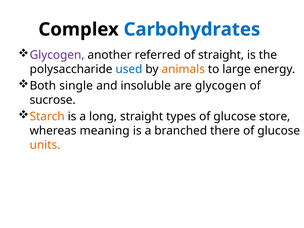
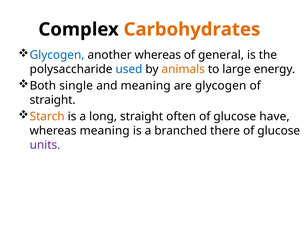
Carbohydrates colour: blue -> orange (192, 29)
Glycogen colour: purple -> blue (57, 55)
another referred: referred -> whereas (158, 55)
of straight: straight -> general (221, 55)
and insoluble: insoluble -> meaning (146, 86)
sucrose: sucrose -> straight (53, 100)
types: types -> often (181, 117)
store: store -> have (274, 117)
units colour: orange -> purple (45, 145)
